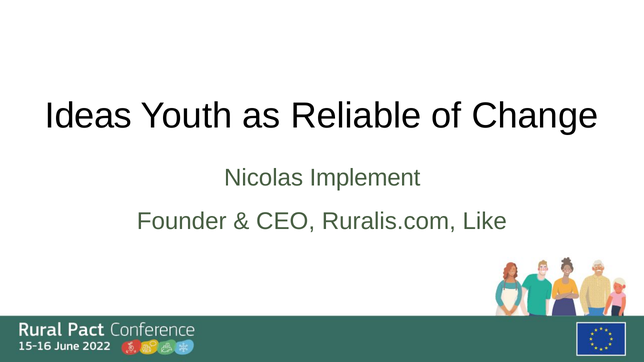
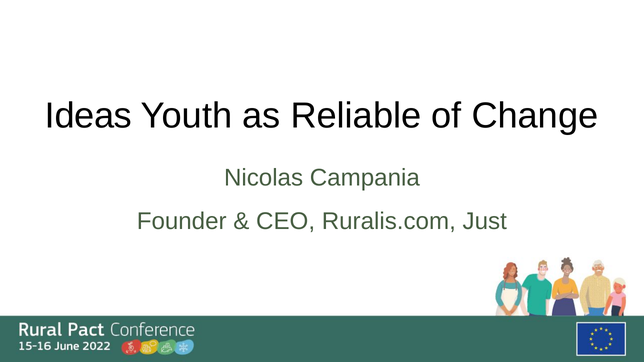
Implement: Implement -> Campania (365, 178)
Like: Like -> Just (485, 221)
